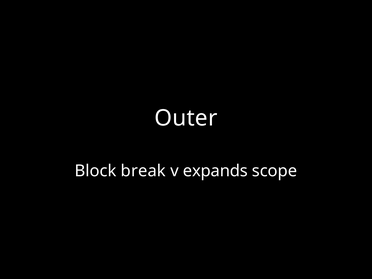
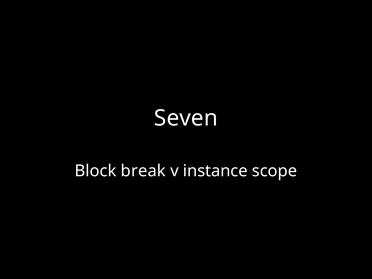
Outer: Outer -> Seven (186, 118)
expands: expands -> instance (215, 171)
